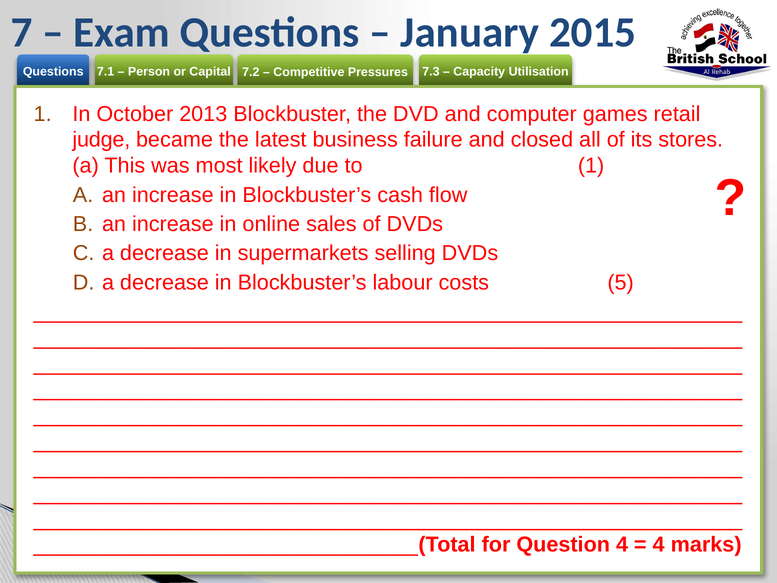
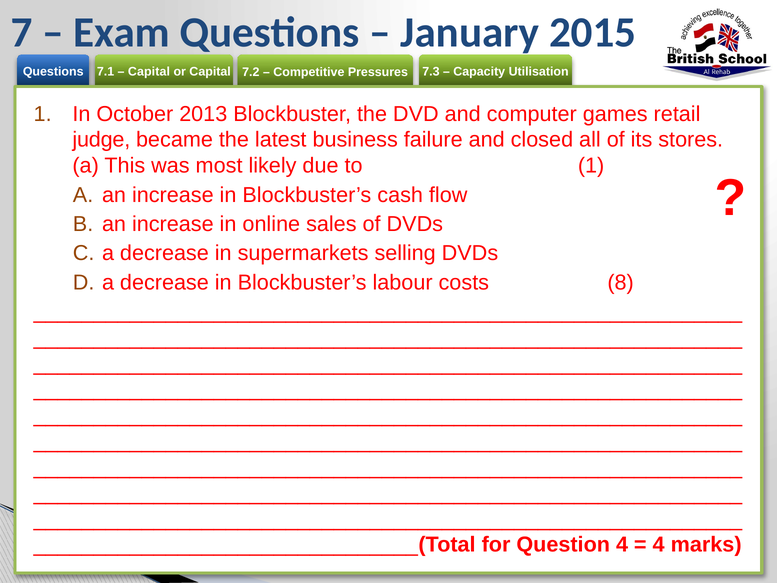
Person: Person -> Capital (149, 71)
5: 5 -> 8 (621, 282)
